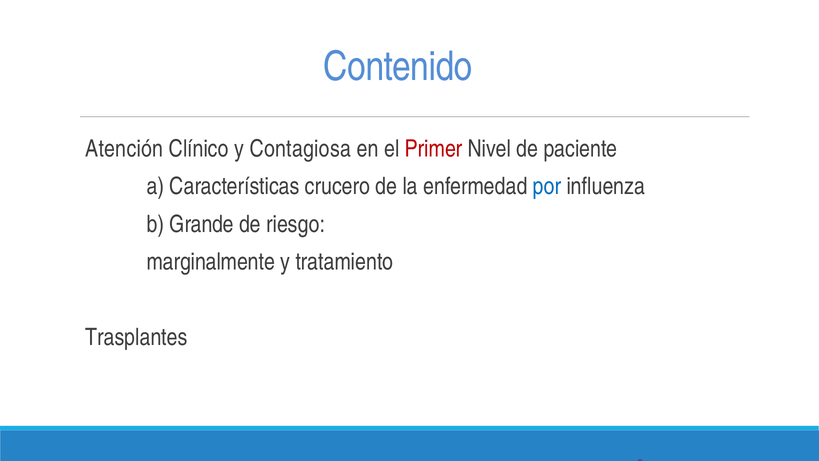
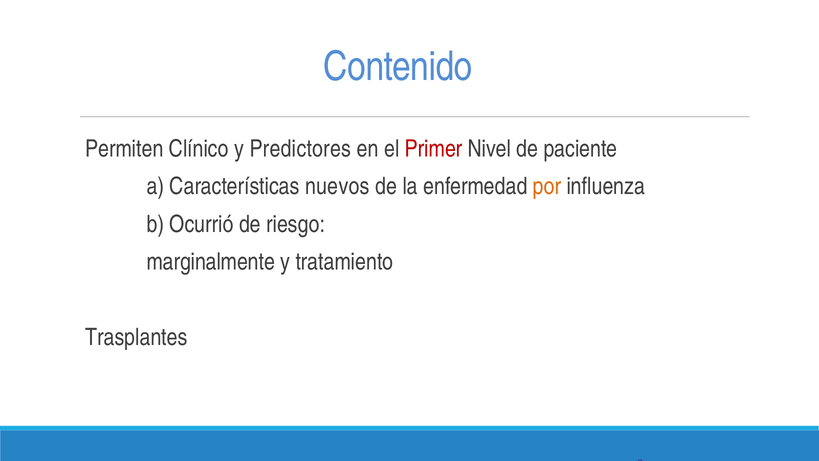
Atención: Atención -> Permiten (124, 149)
Contagiosa: Contagiosa -> Predictores (300, 149)
crucero: crucero -> nuevos (337, 186)
por colour: blue -> orange (547, 186)
Grande: Grande -> Ocurrió (202, 224)
